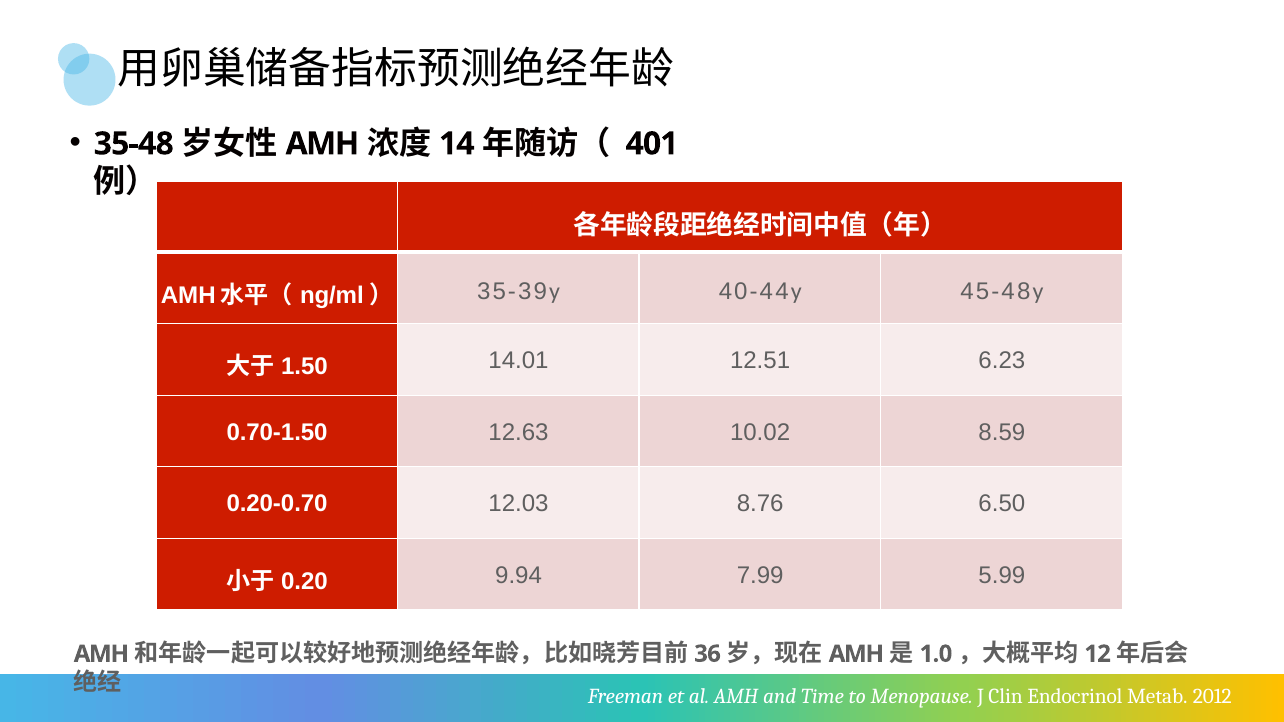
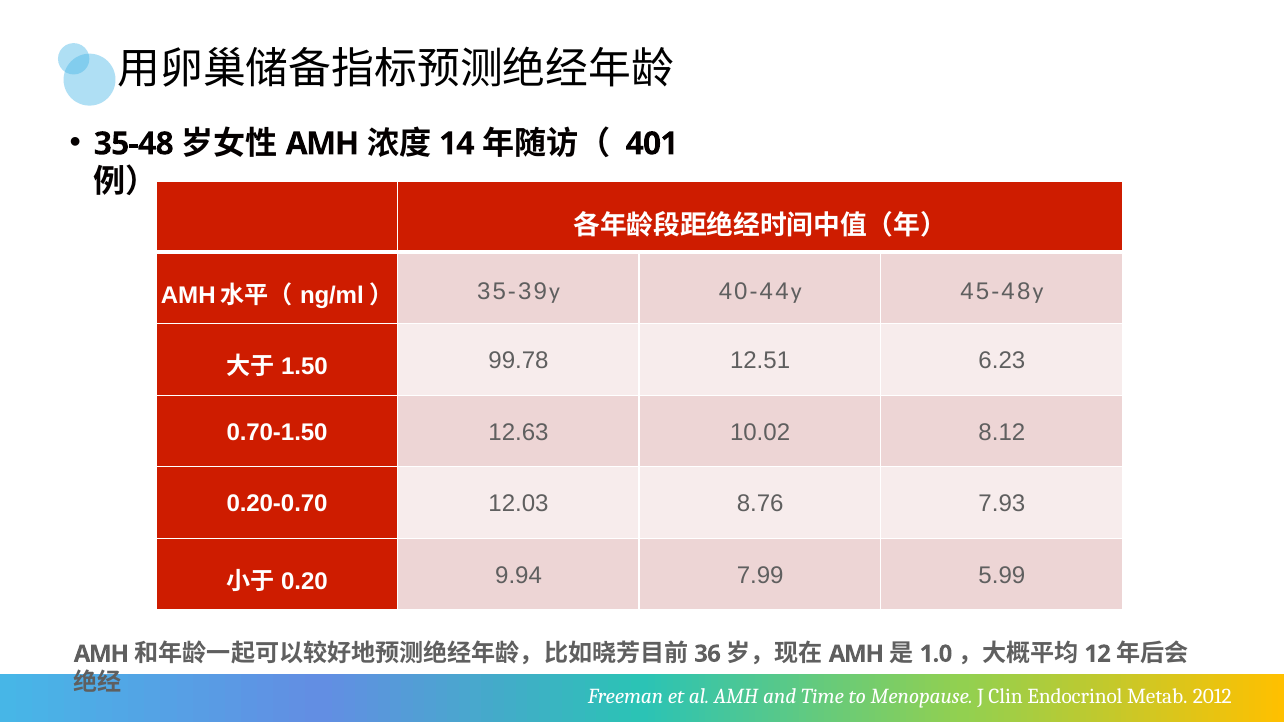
14.01: 14.01 -> 99.78 (519, 361)
8.59: 8.59 -> 8.12 (1002, 433)
6.50: 6.50 -> 7.93 (1002, 504)
